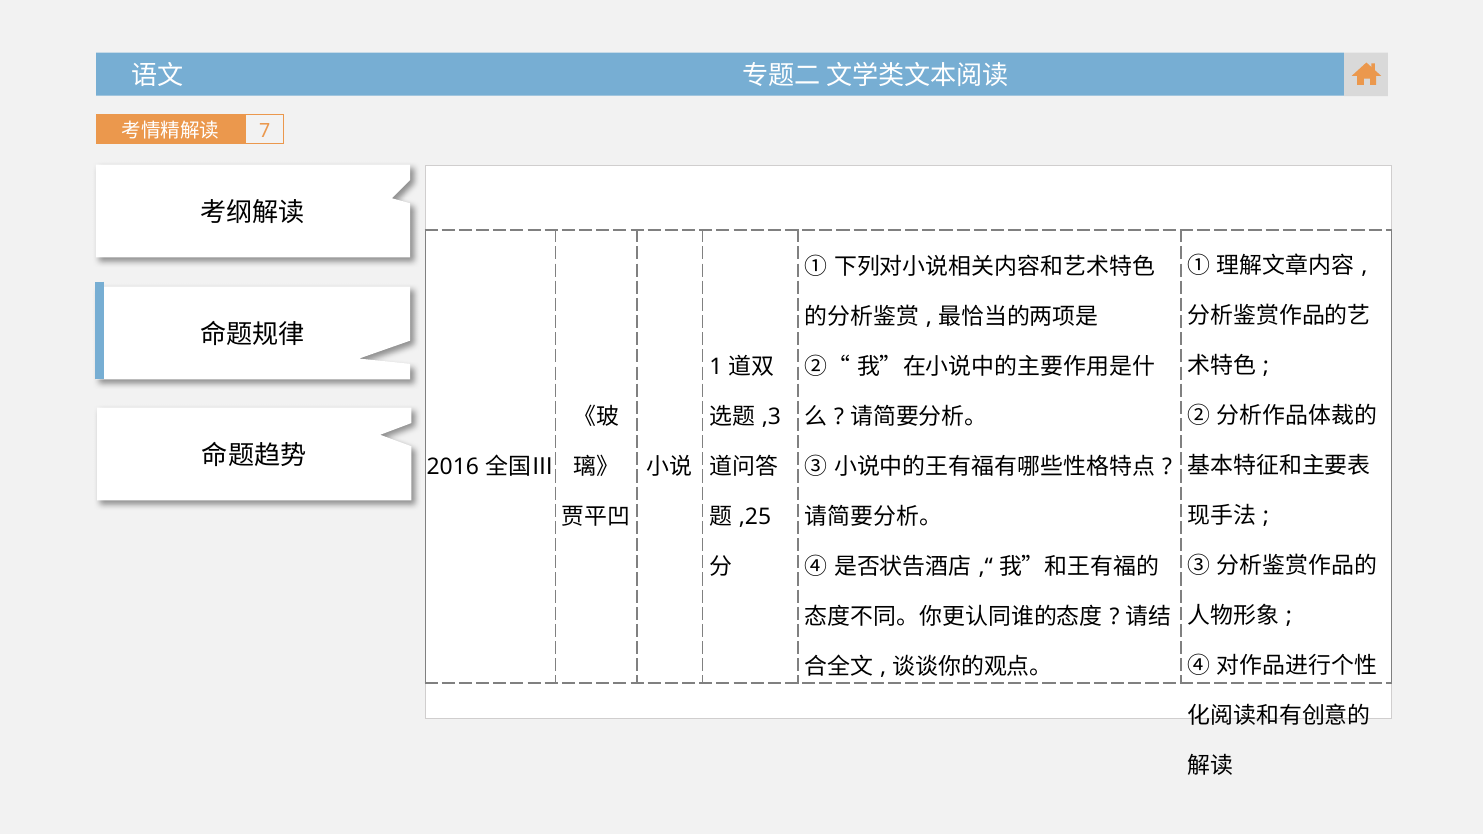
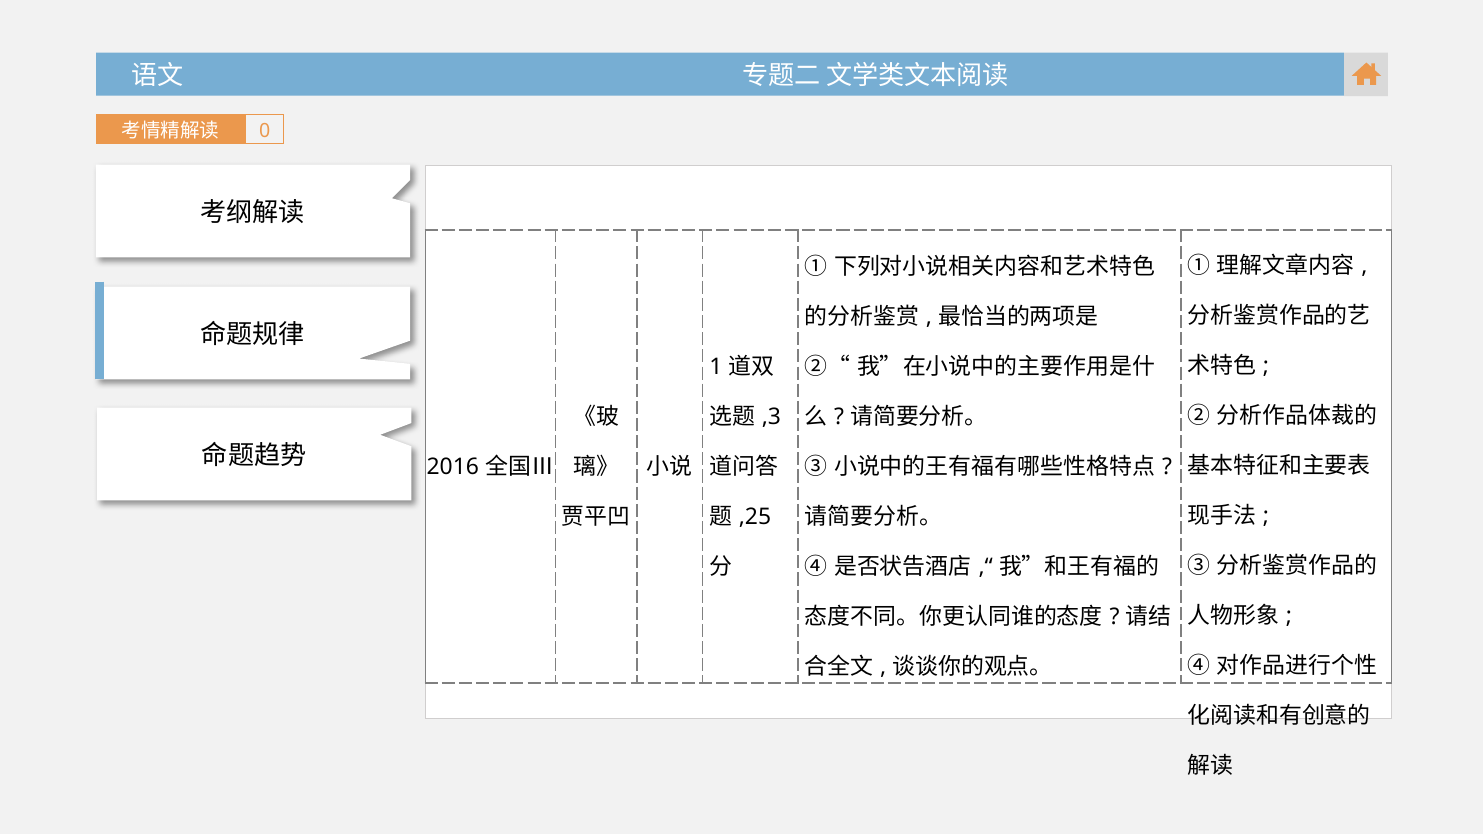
7: 7 -> 0 (265, 131)
